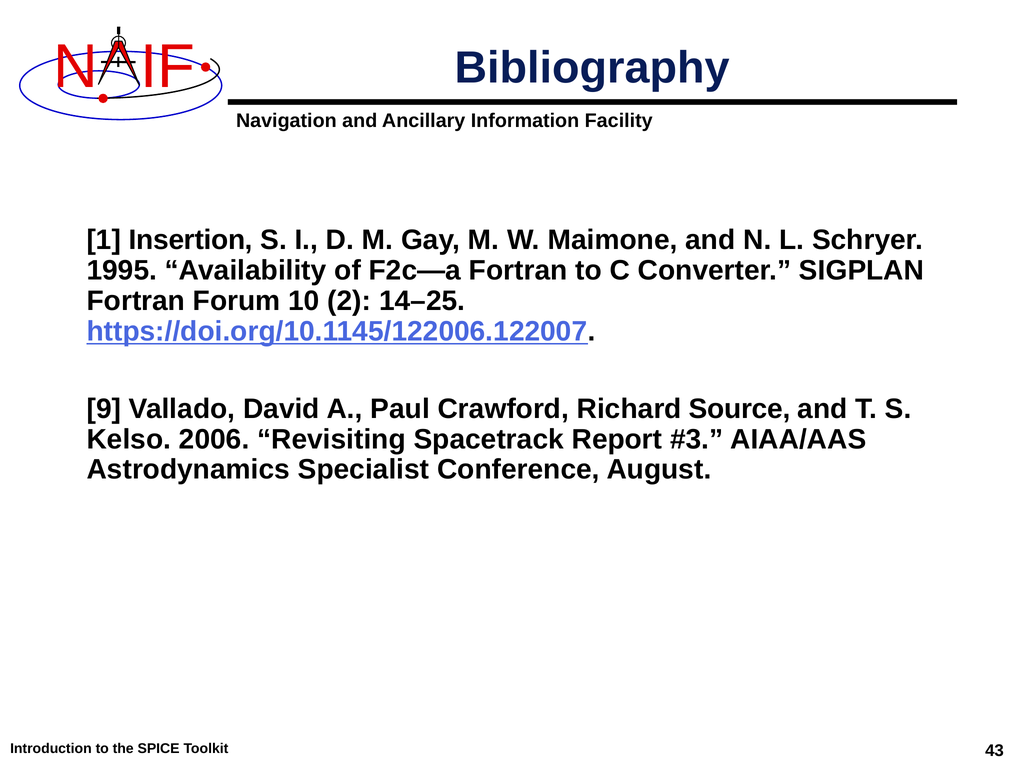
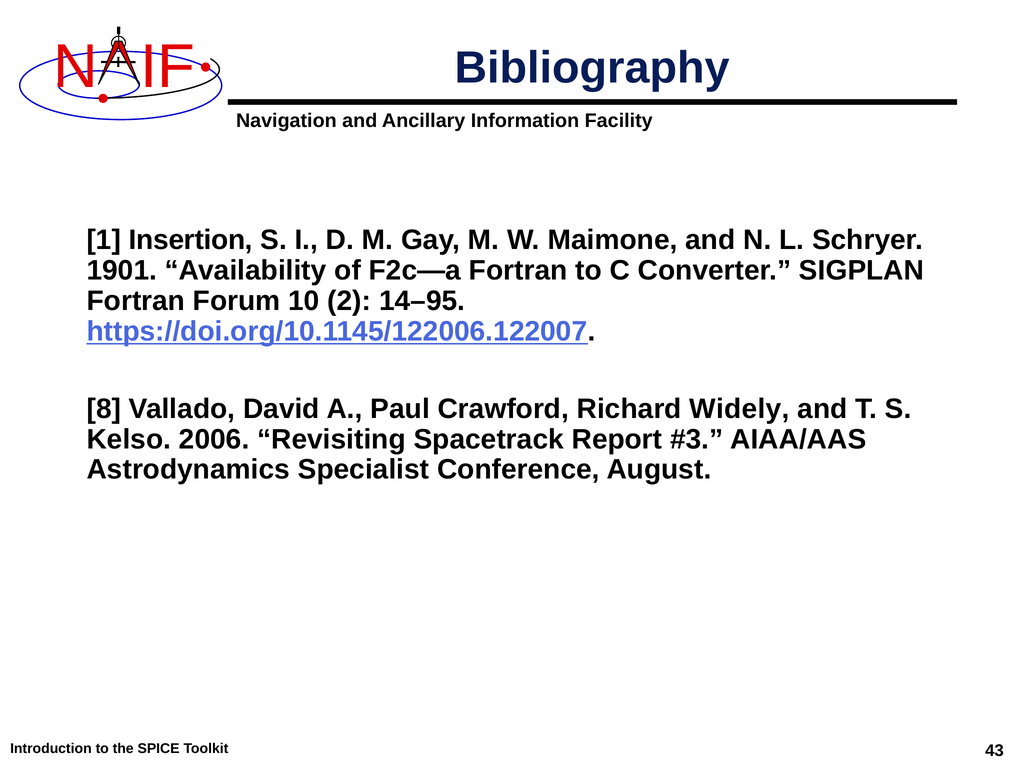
1995: 1995 -> 1901 (122, 270)
14–25: 14–25 -> 14–95 (422, 301)
9: 9 -> 8 (104, 409)
Source: Source -> Widely (739, 409)
